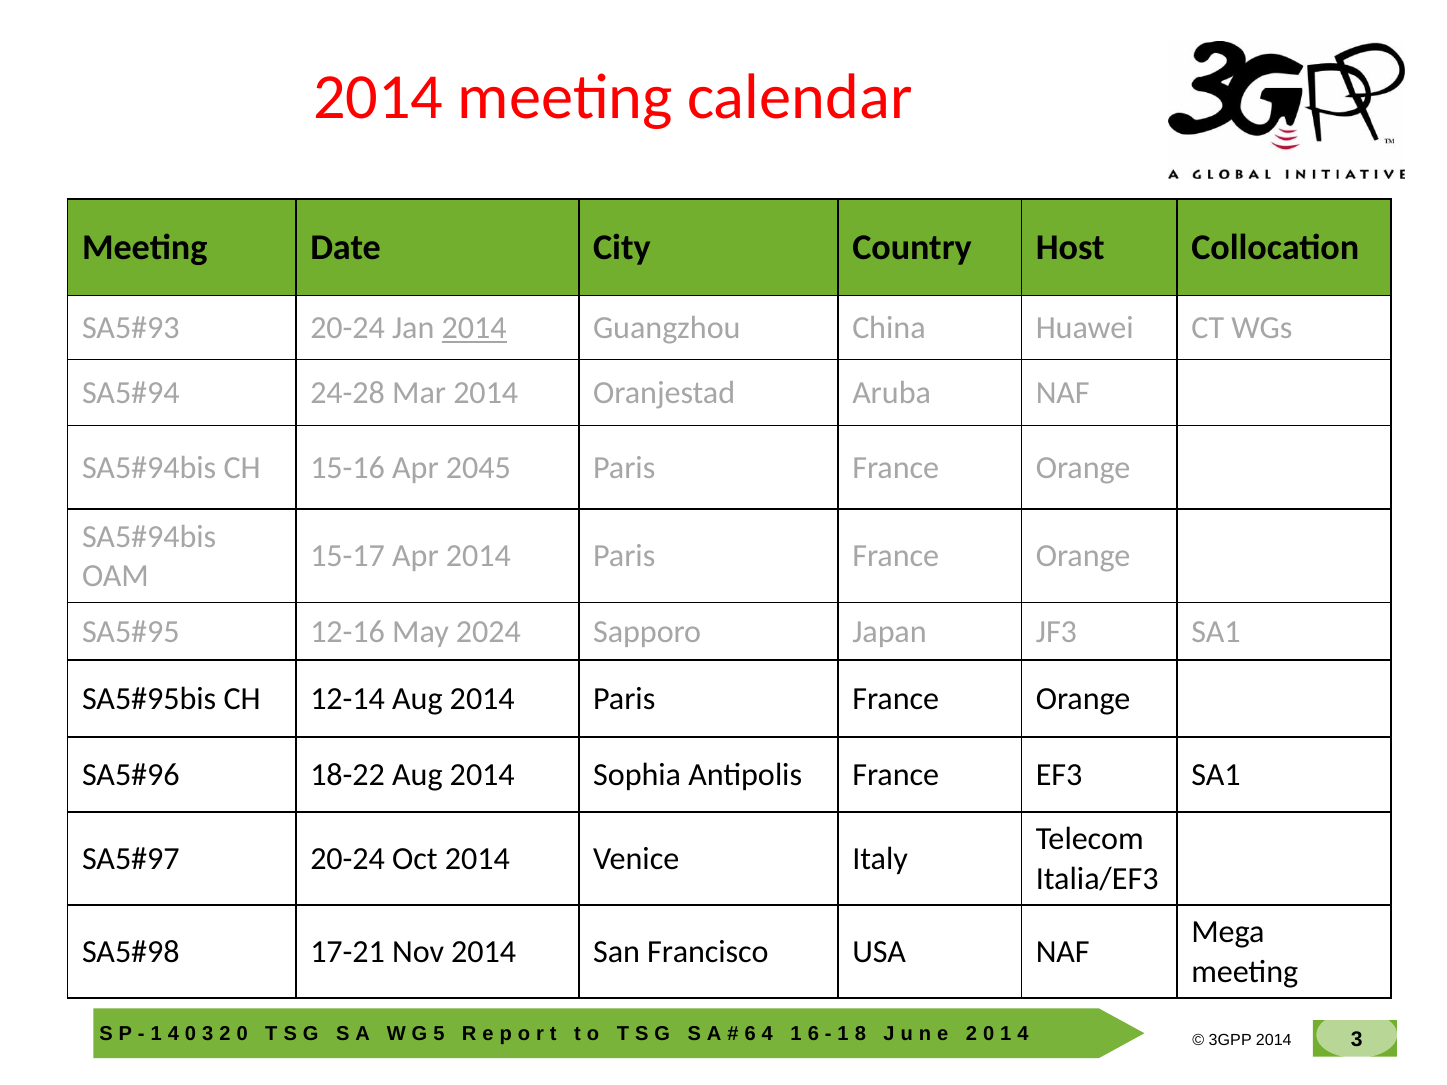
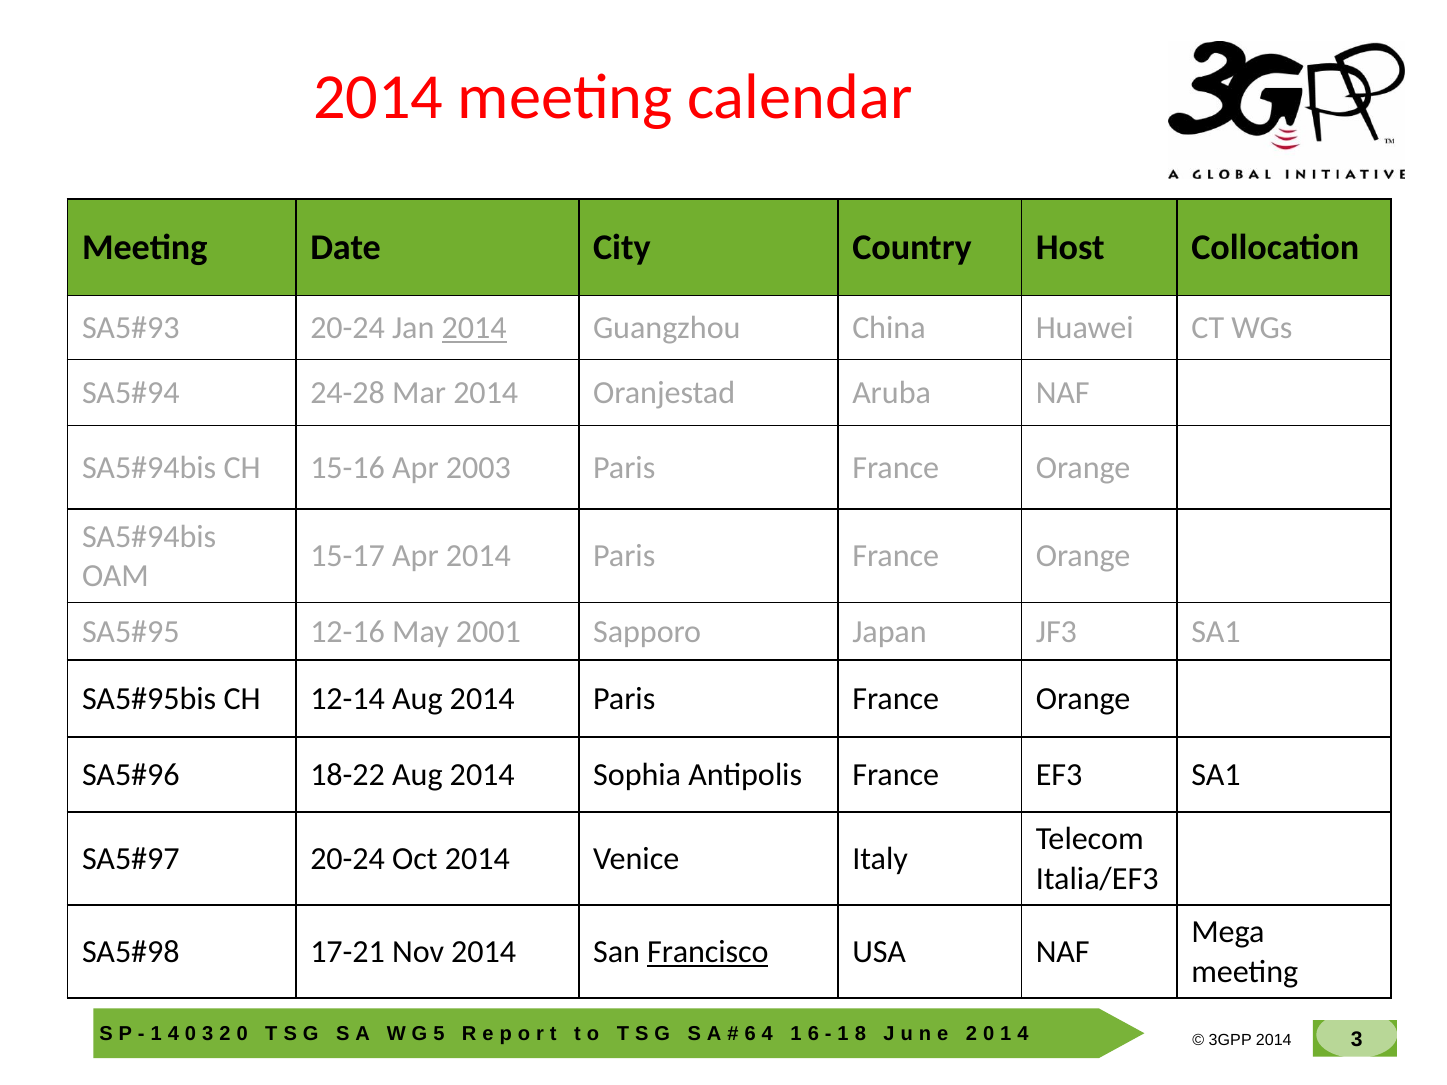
2045: 2045 -> 2003 (478, 468)
2024: 2024 -> 2001 (488, 632)
Francisco underline: none -> present (708, 952)
